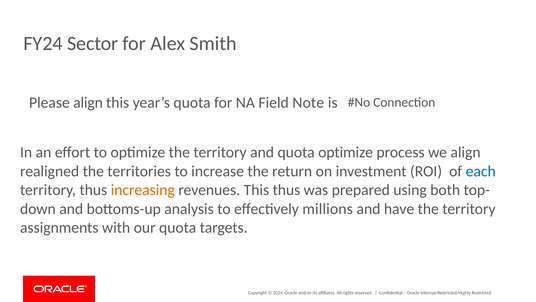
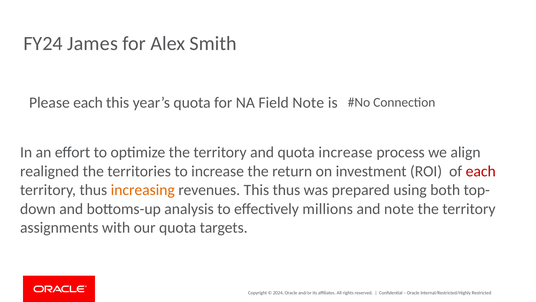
Sector: Sector -> James (93, 43)
Please align: align -> each (88, 103)
quota optimize: optimize -> increase (345, 152)
each colour: blue -> red (481, 171)
and have: have -> note (399, 209)
